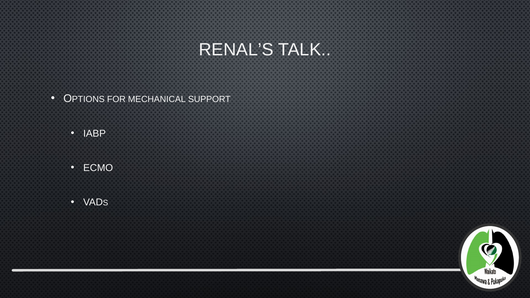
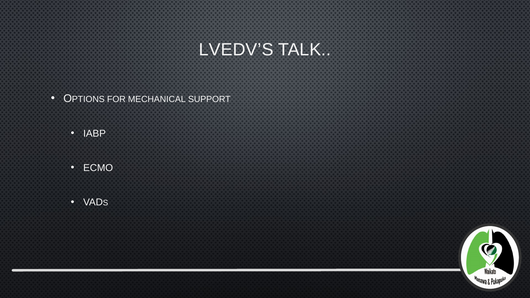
RENAL’S: RENAL’S -> LVEDV’S (236, 50)
